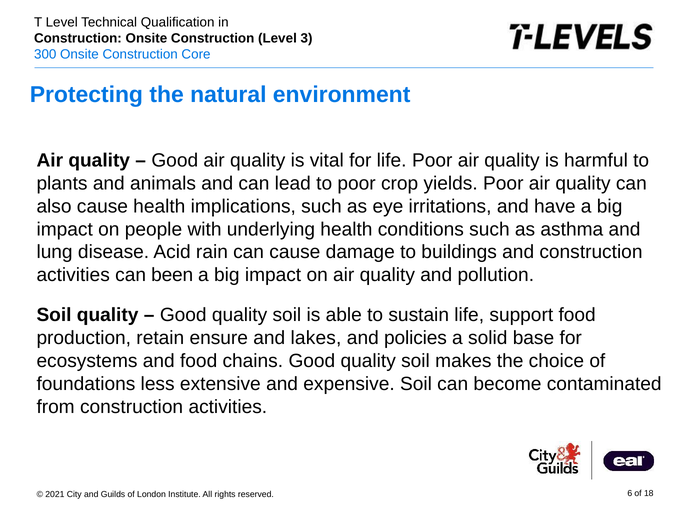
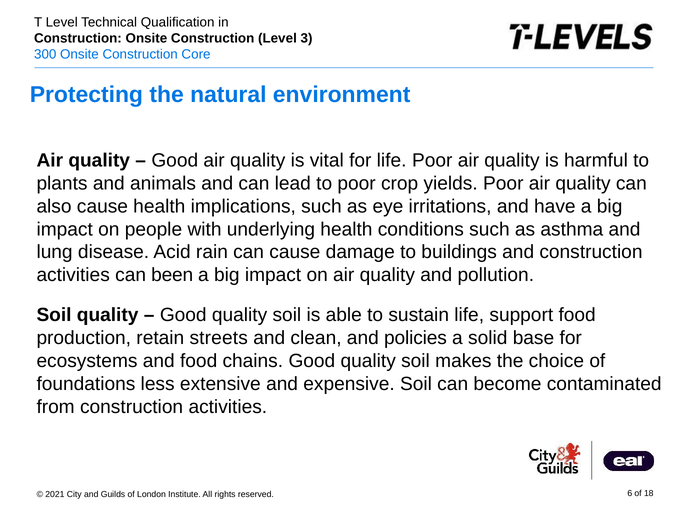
ensure: ensure -> streets (219, 338)
lakes: lakes -> clean (316, 338)
